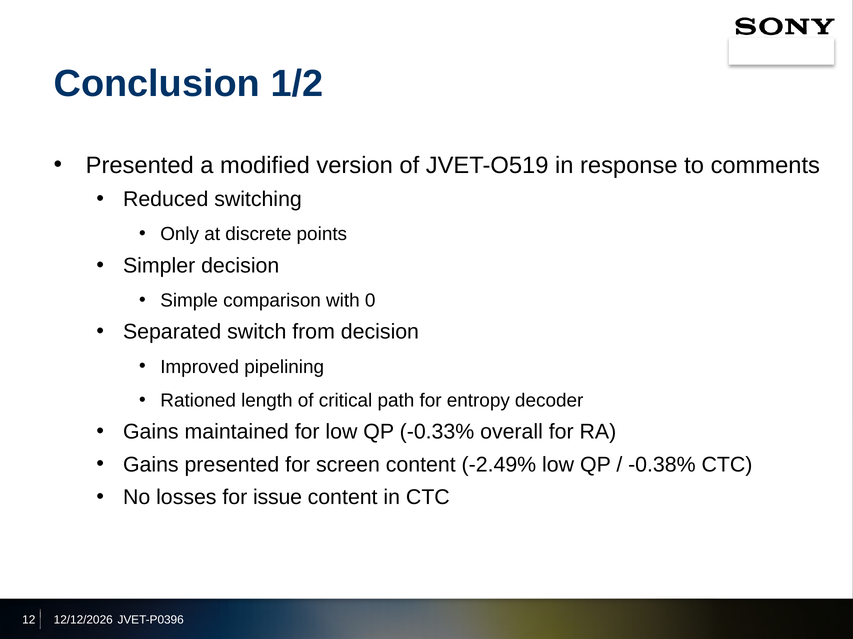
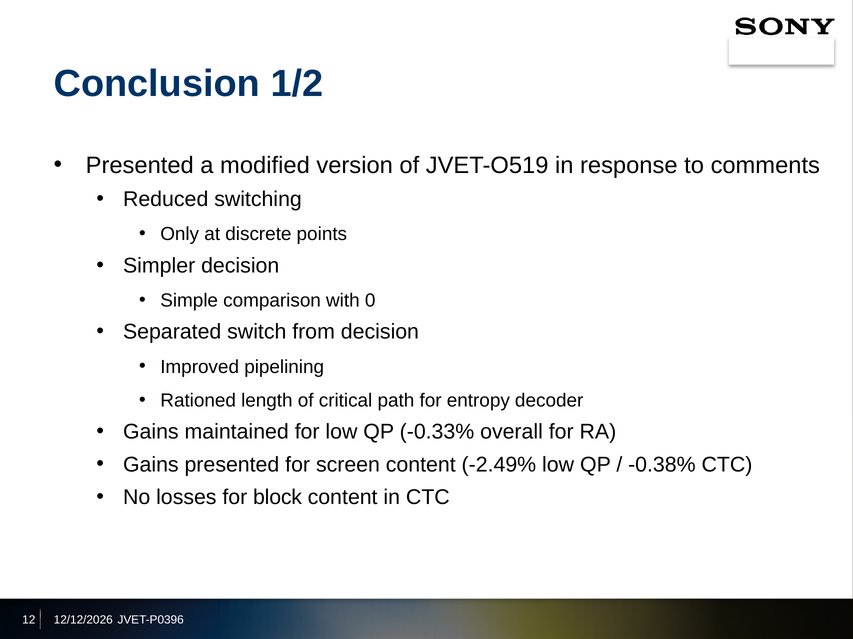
issue: issue -> block (278, 498)
